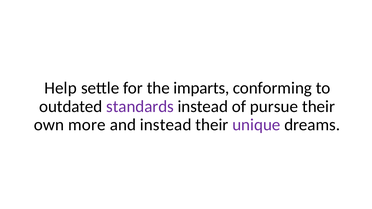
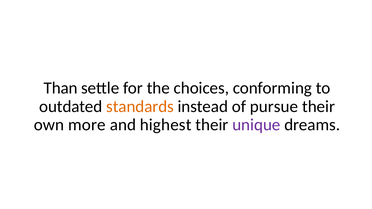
Help: Help -> Than (61, 88)
imparts: imparts -> choices (201, 88)
standards colour: purple -> orange (140, 107)
and instead: instead -> highest (166, 125)
